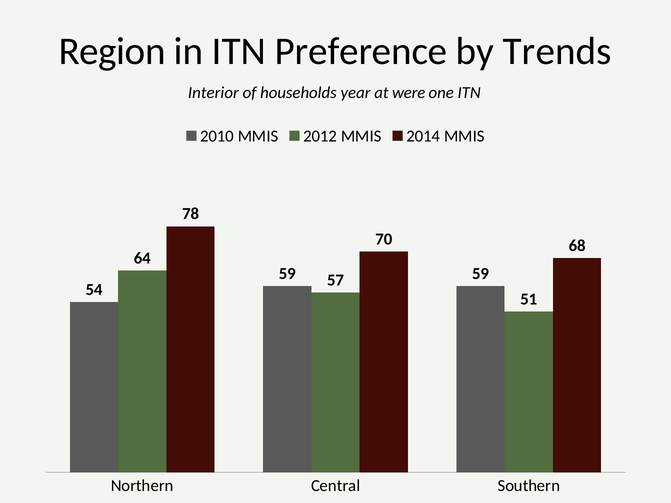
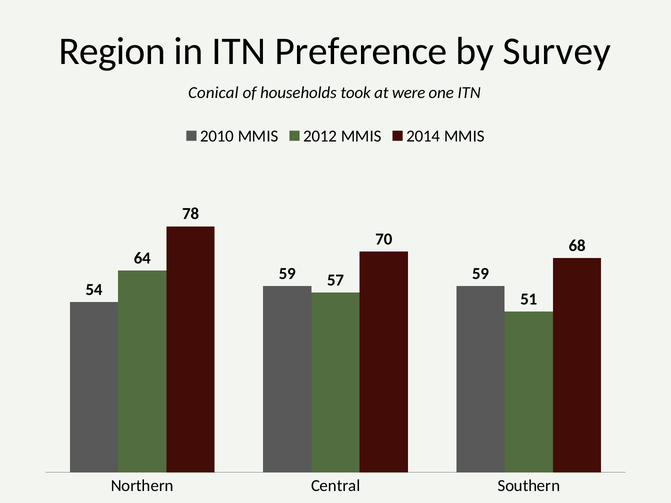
Trends: Trends -> Survey (557, 51)
Interior: Interior -> Conical (213, 93)
year: year -> took (356, 93)
